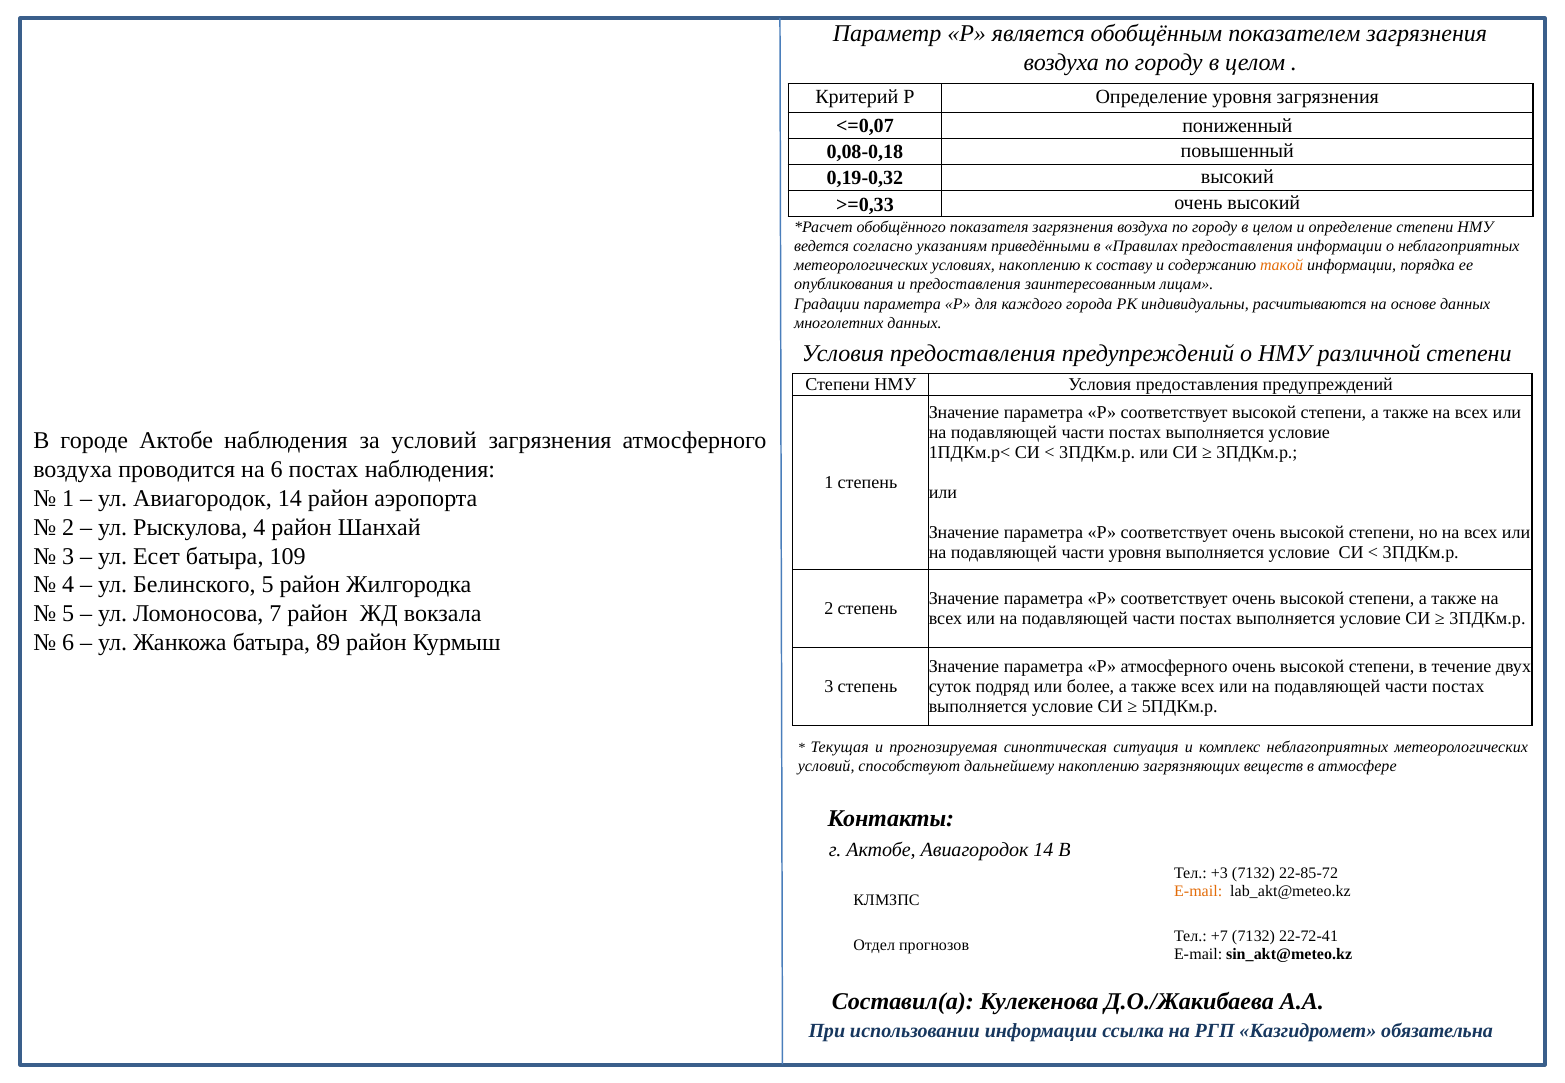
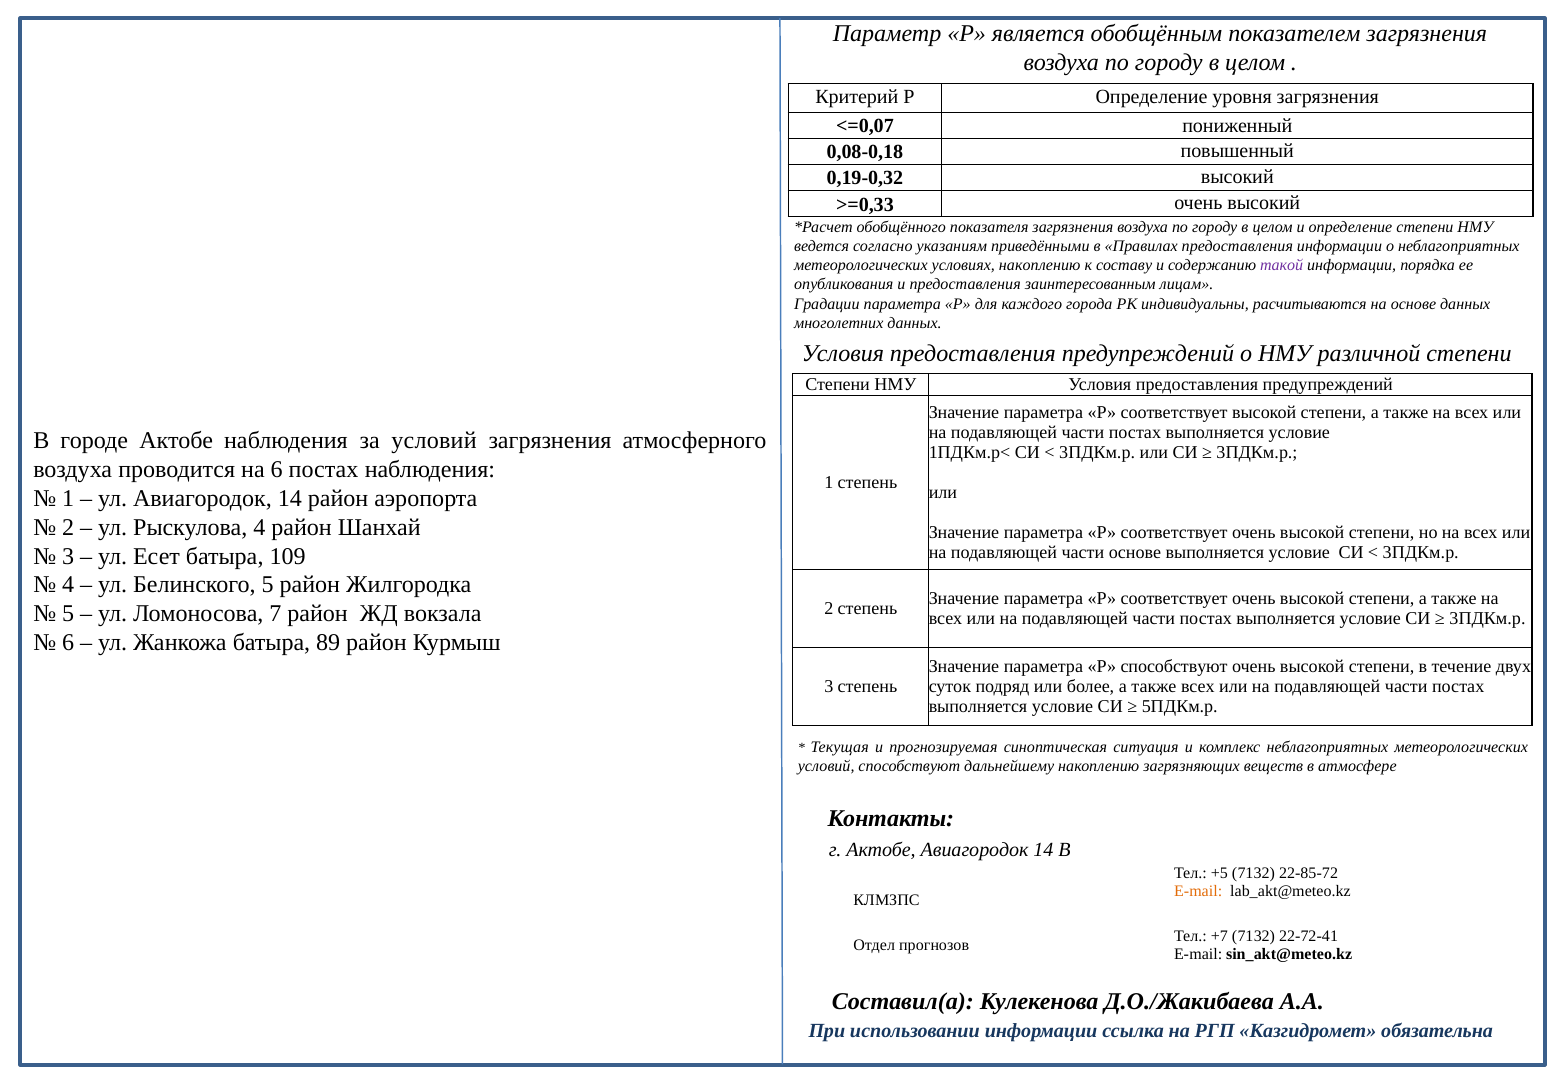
такой colour: orange -> purple (1282, 265)
части уровня: уровня -> основе (1135, 553)
Р атмосферного: атмосферного -> способствуют (1174, 667)
+3: +3 -> +5 (1219, 874)
